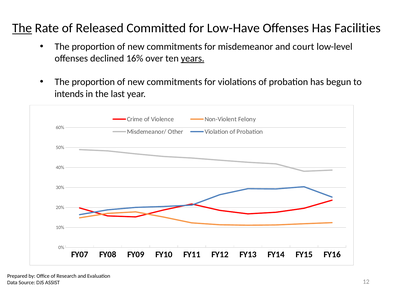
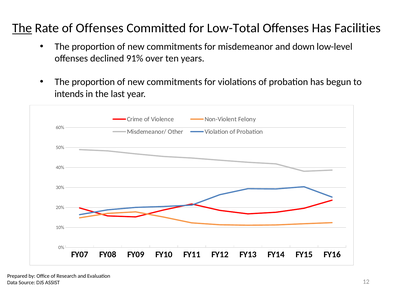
of Released: Released -> Offenses (100, 28)
Low-Have: Low-Have -> Low-Total (233, 28)
court: court -> down (303, 47)
16%: 16% -> 91% (135, 58)
years underline: present -> none (193, 58)
